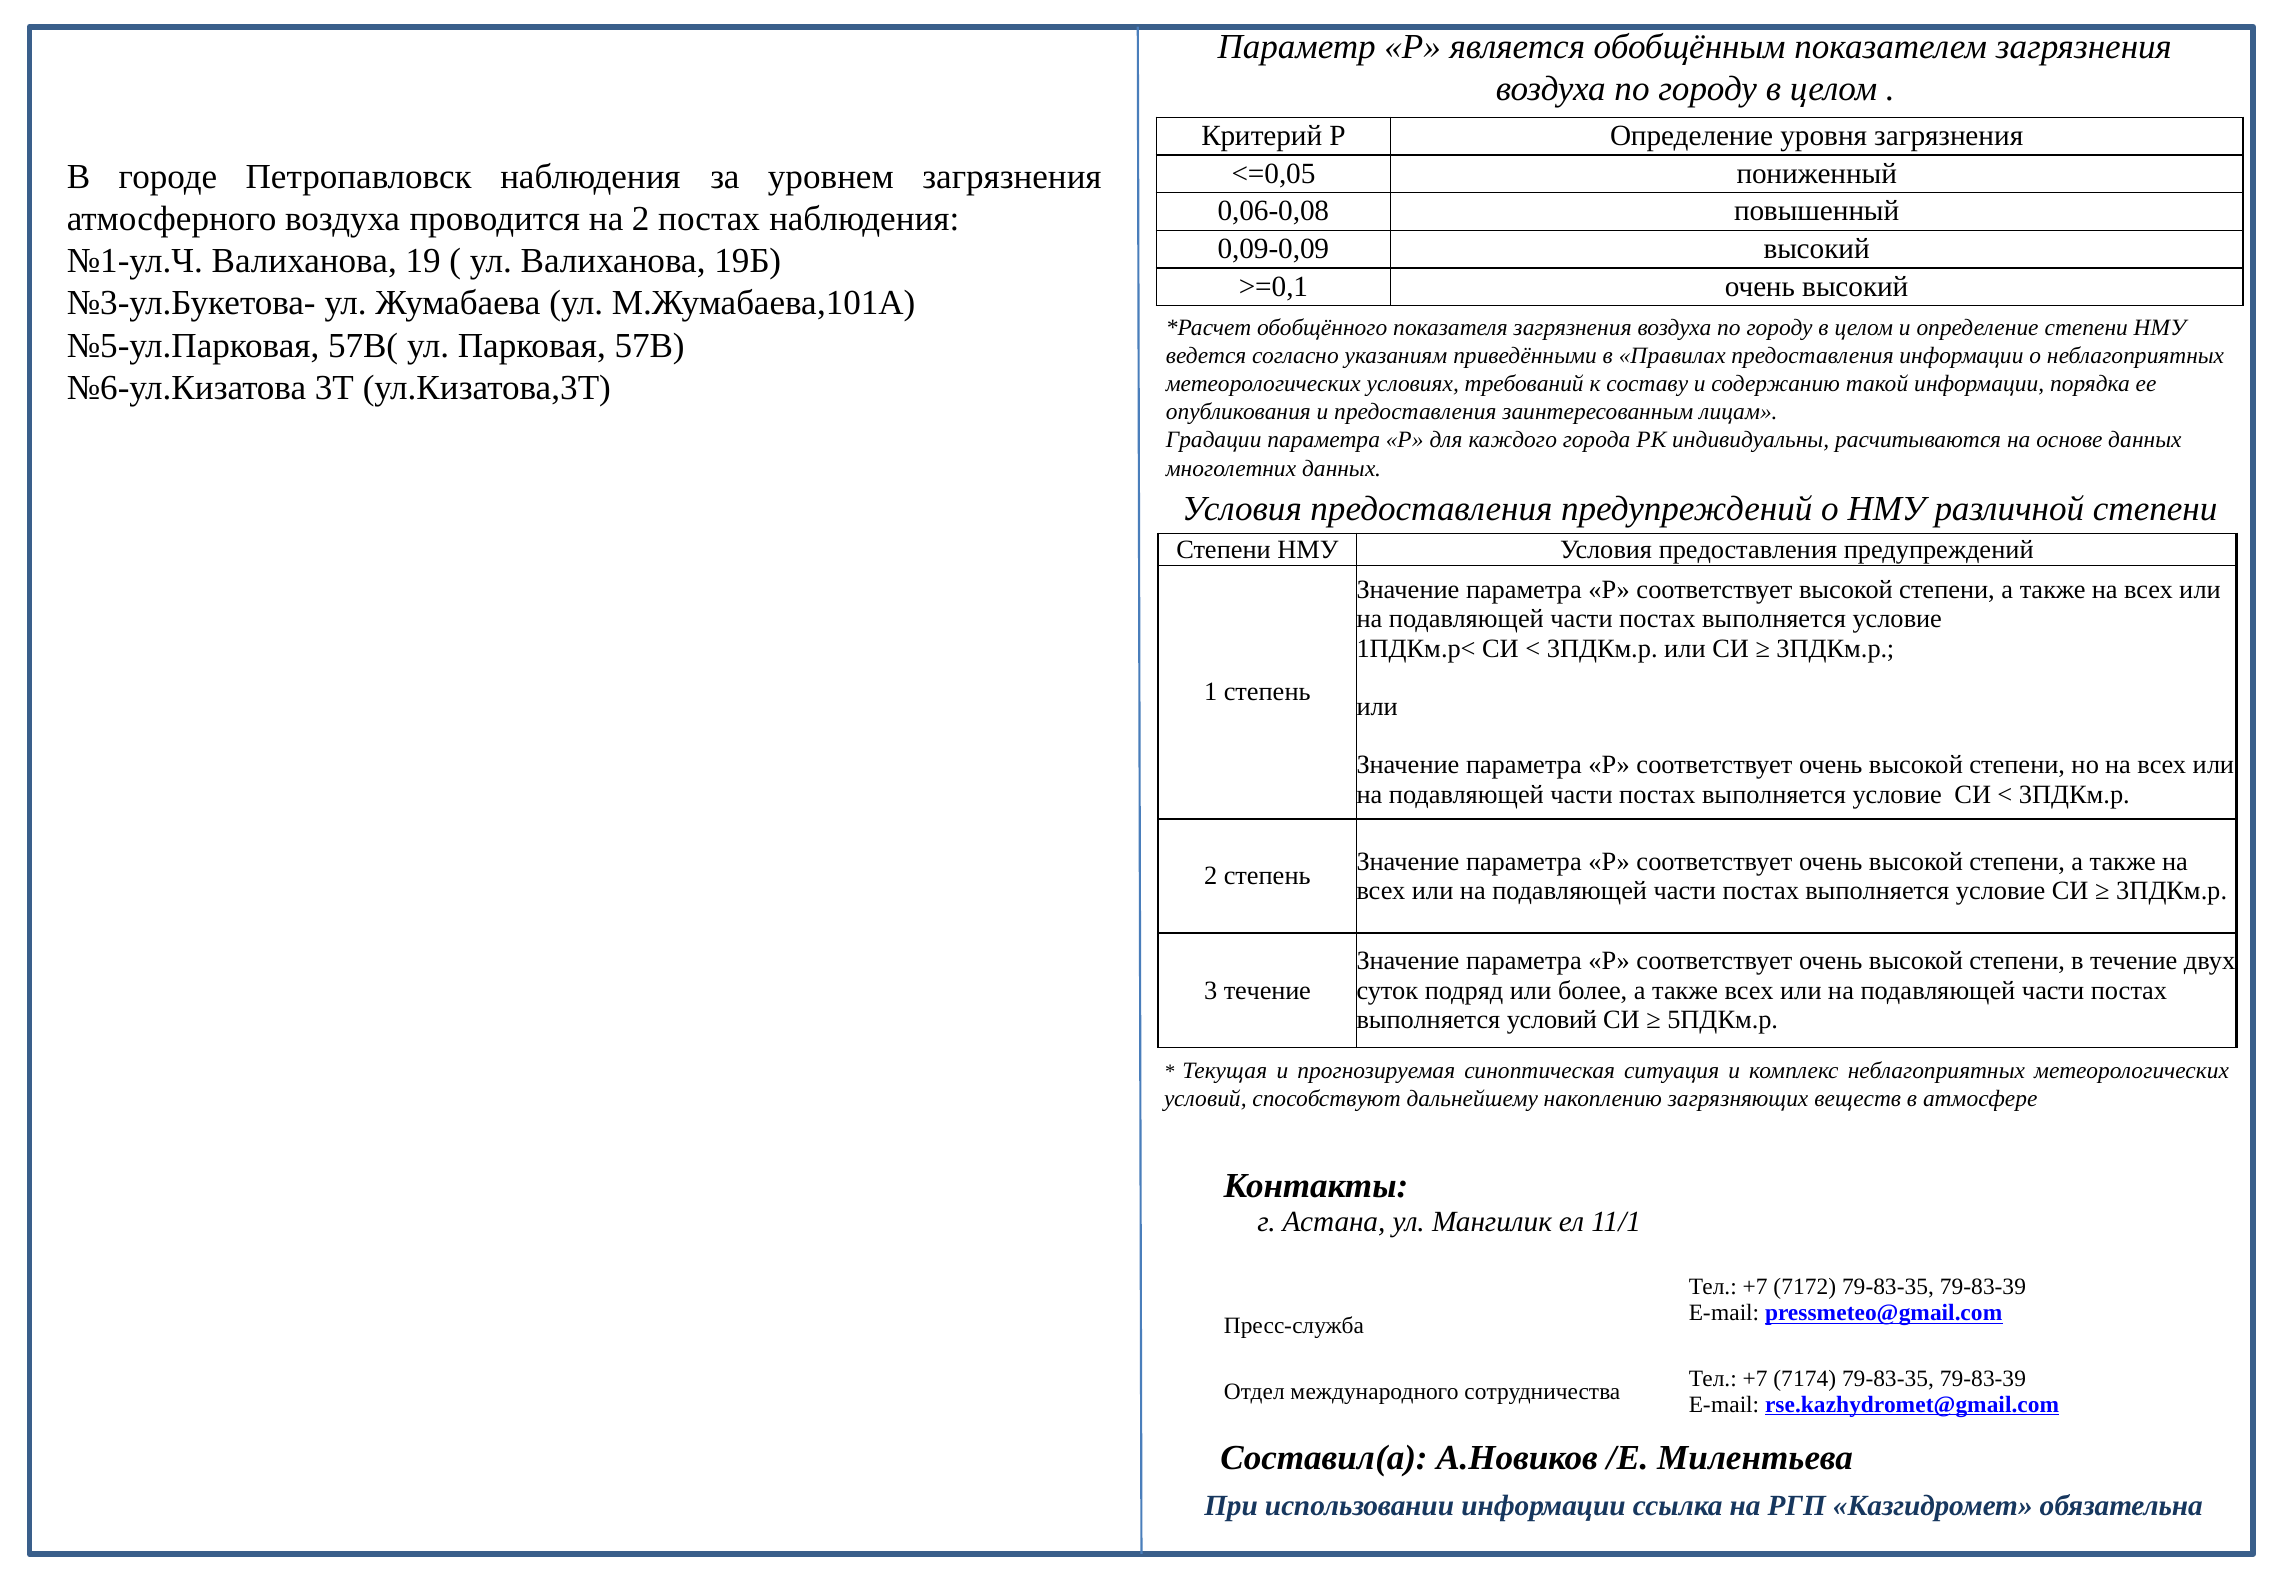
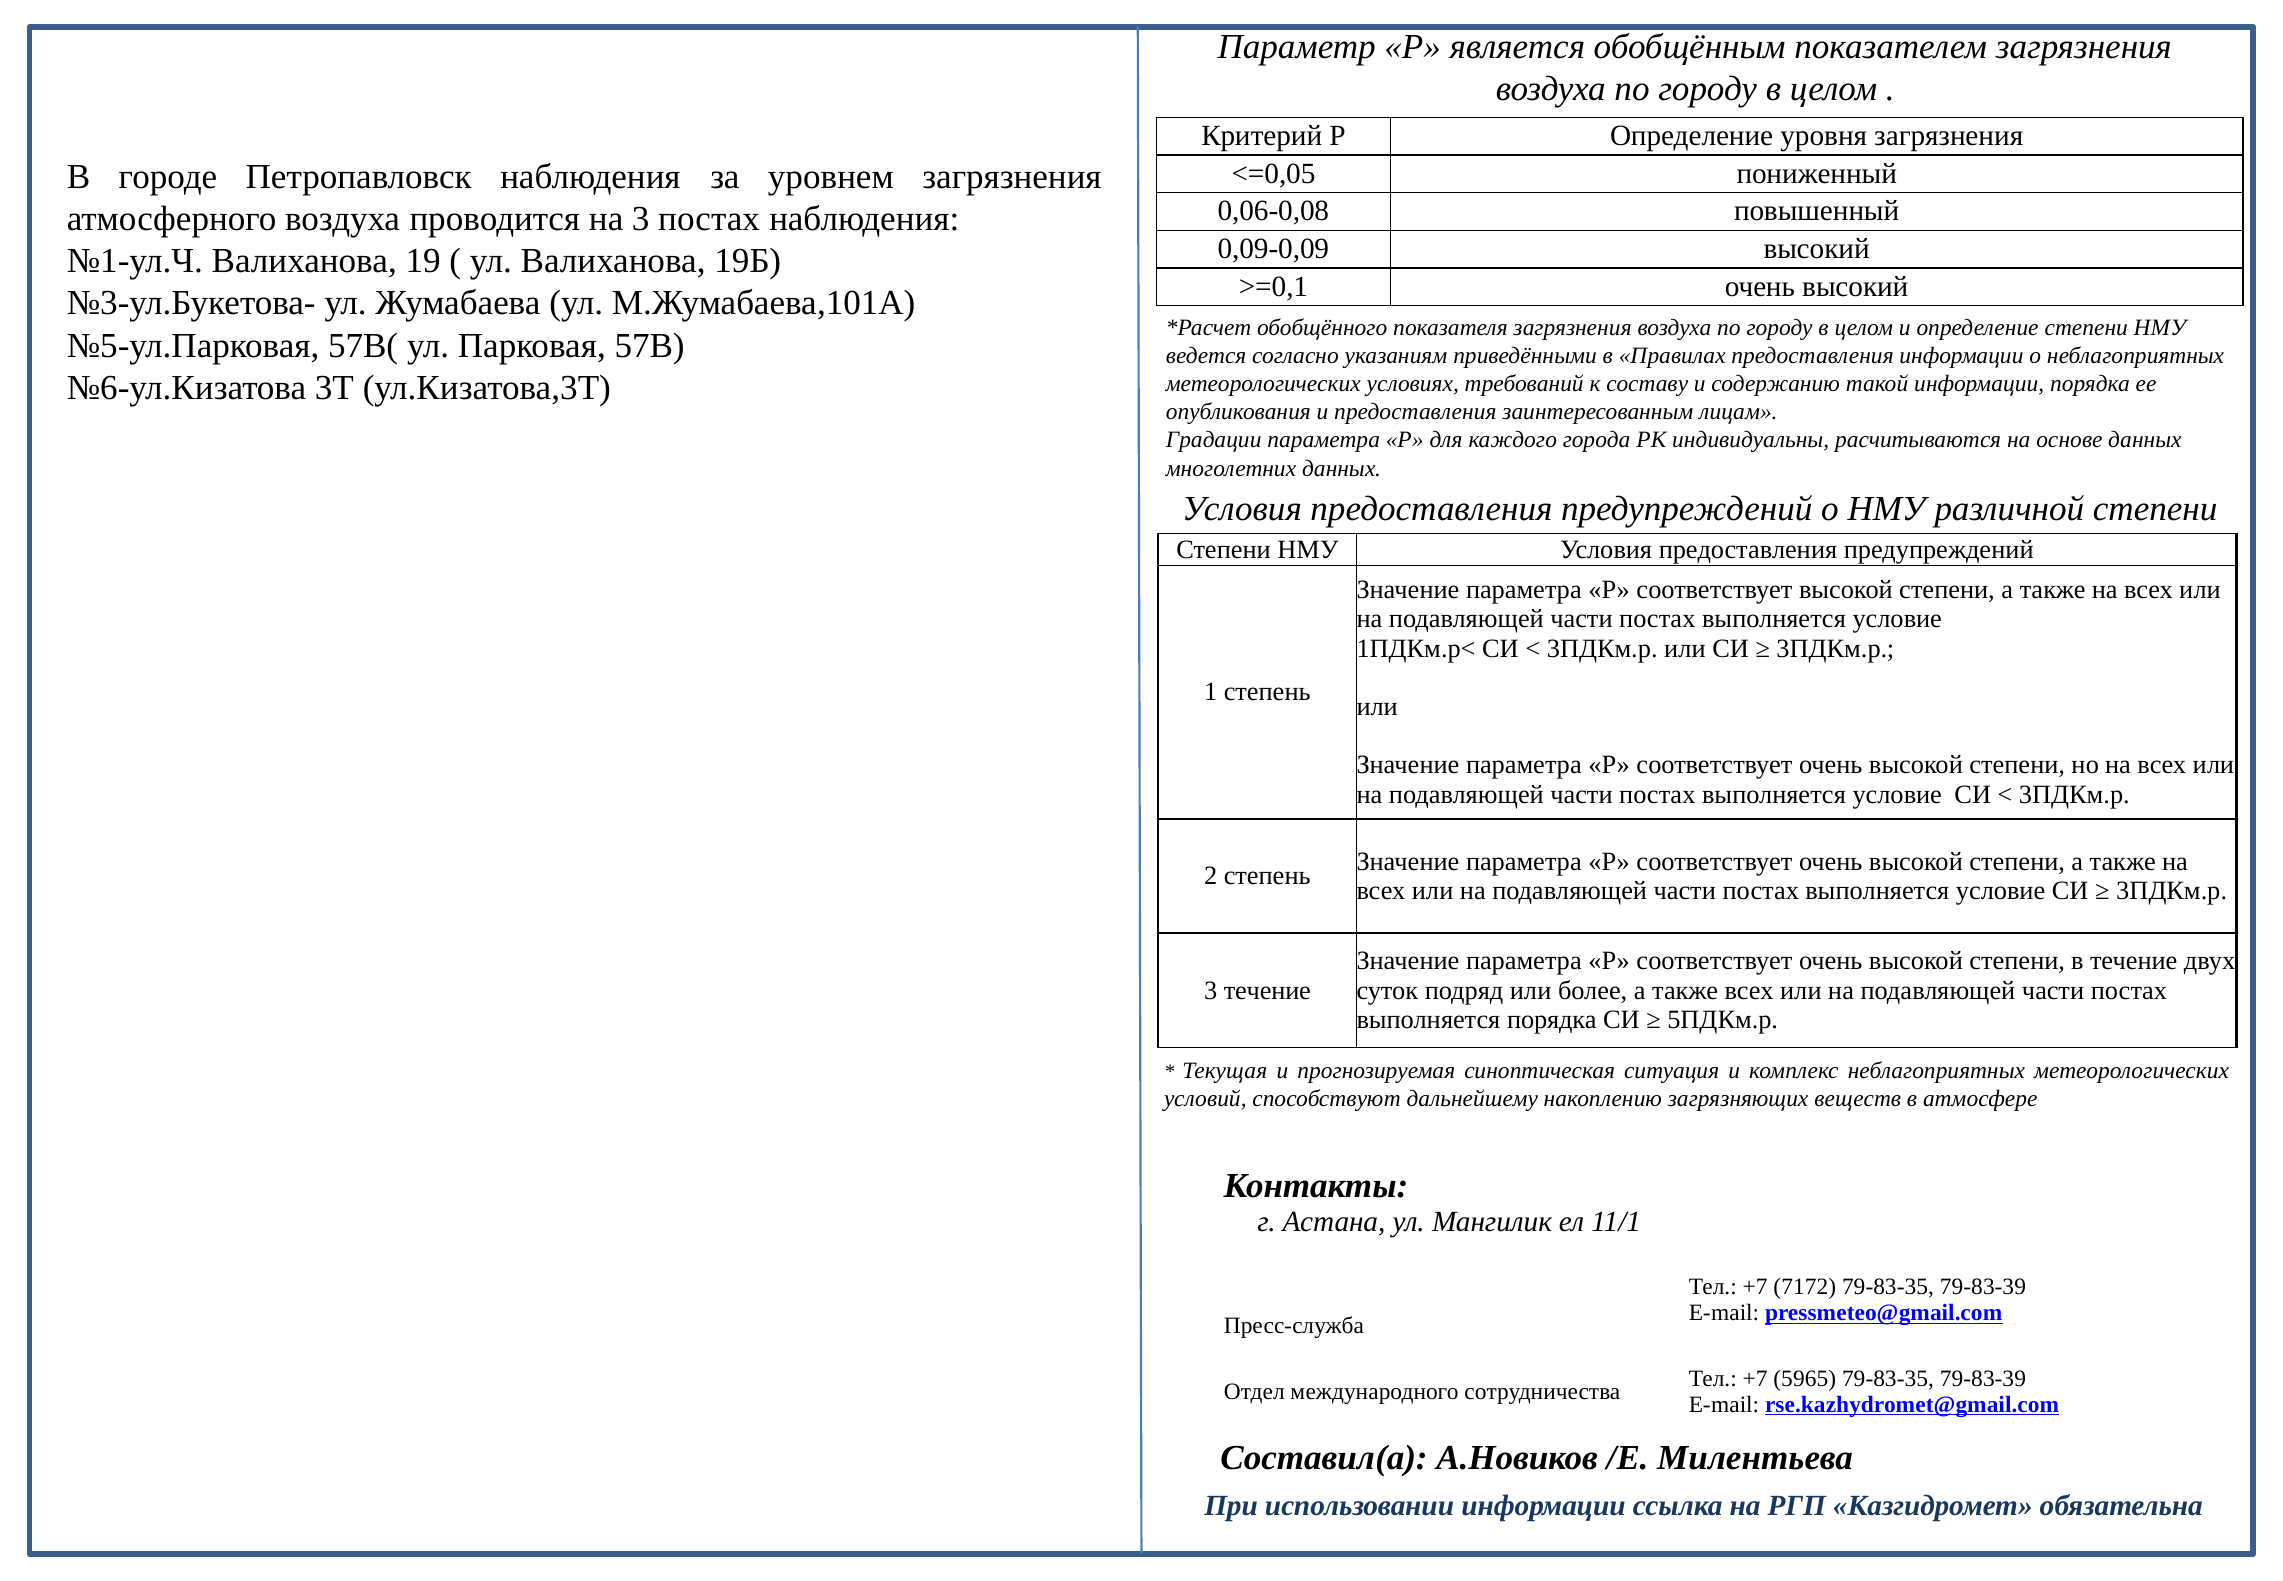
на 2: 2 -> 3 (641, 219)
выполняется условий: условий -> порядка (1552, 1019)
7174: 7174 -> 5965 (1805, 1378)
